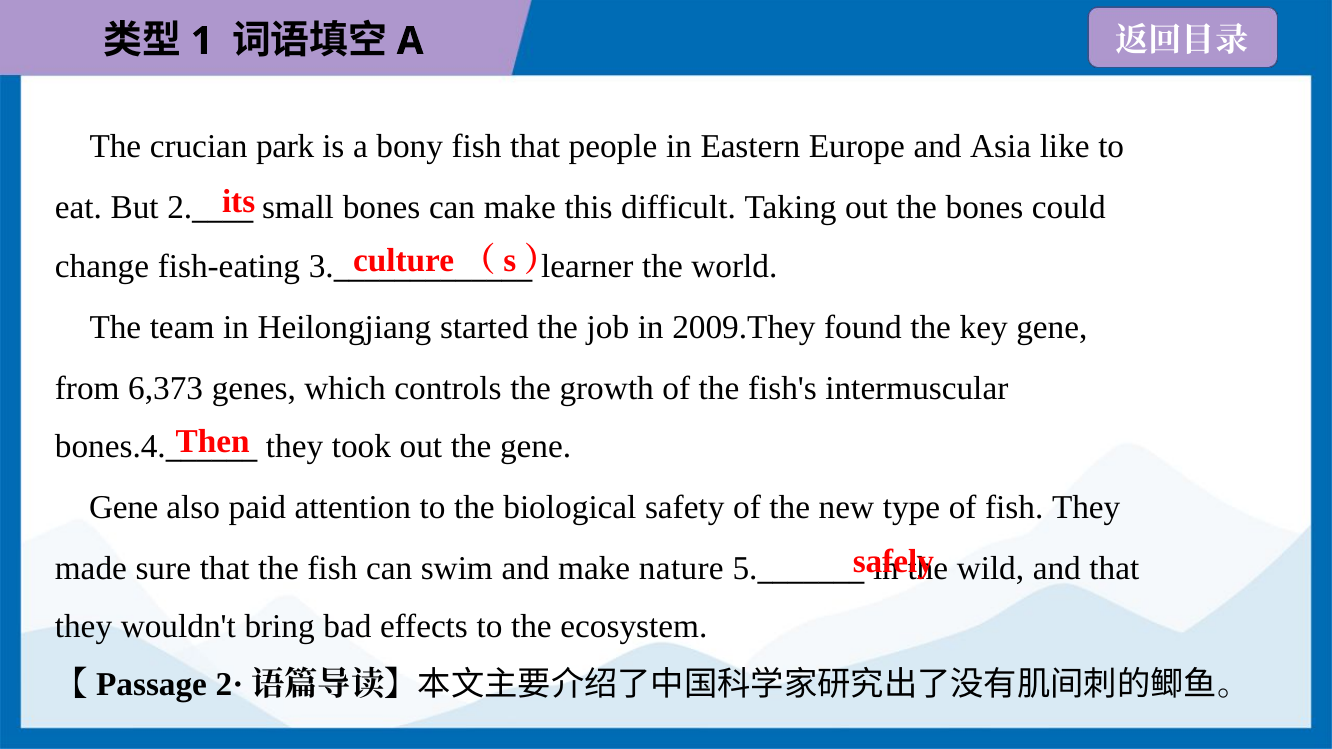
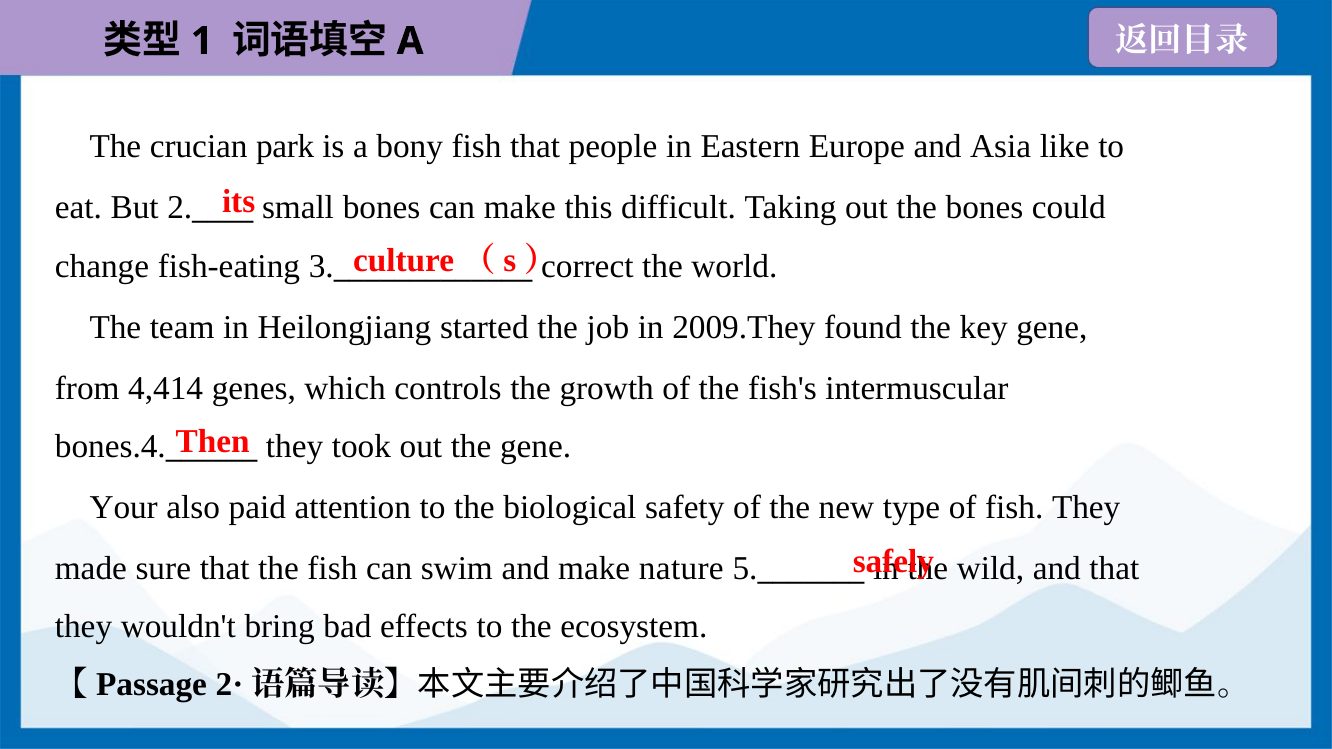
learner: learner -> correct (587, 266)
6,373: 6,373 -> 4,414 (166, 388)
Gene: Gene -> Your (124, 508)
